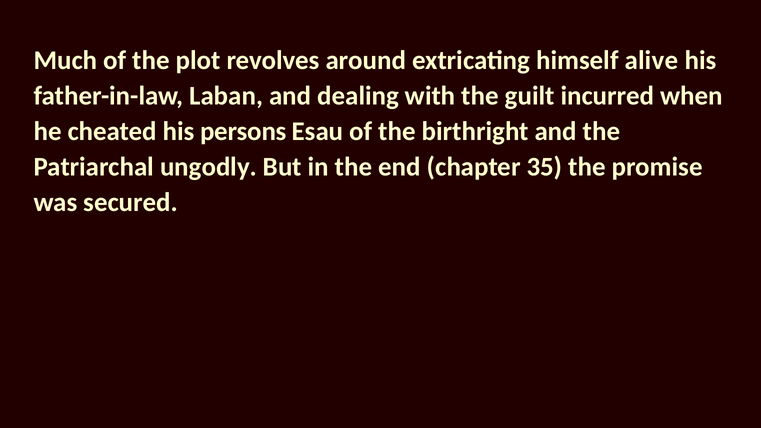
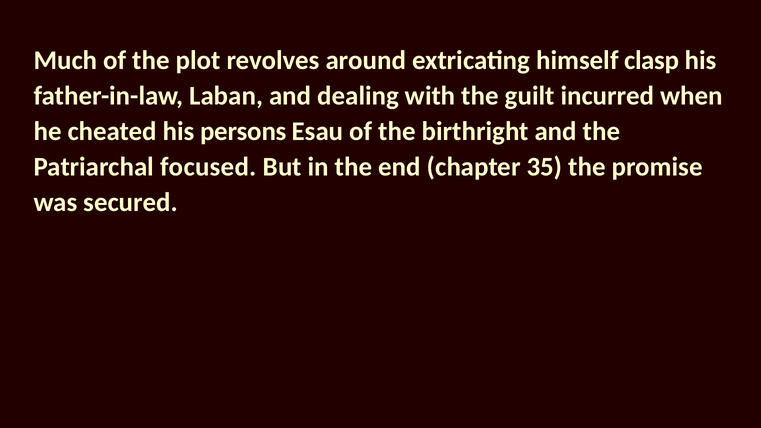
alive: alive -> clasp (652, 60)
ungodly: ungodly -> focused (208, 167)
